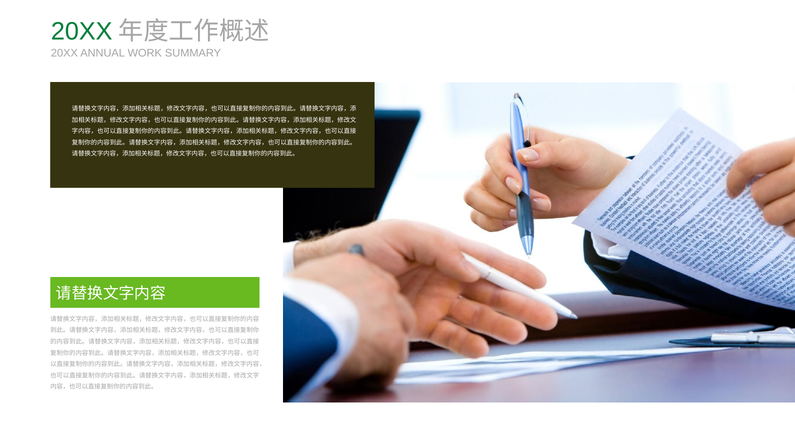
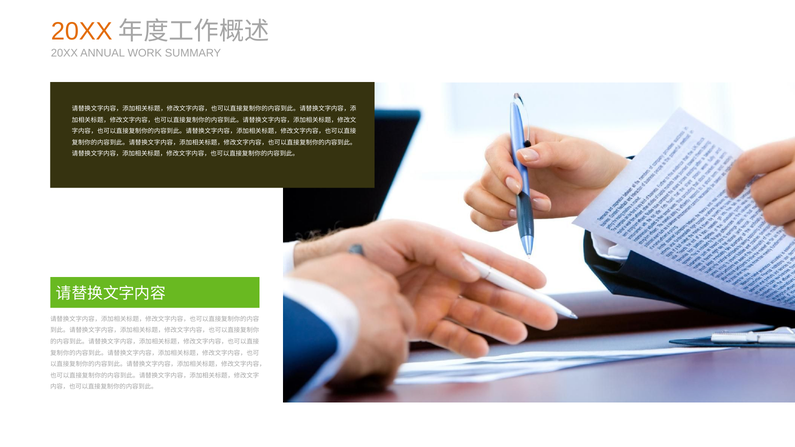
20XX colour: green -> orange (82, 31)
